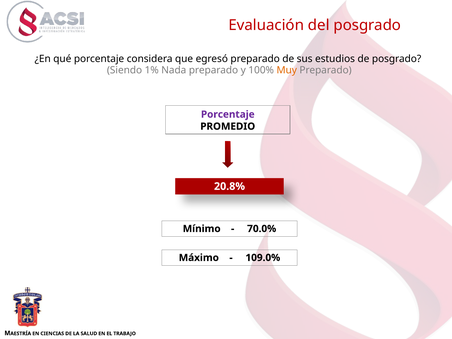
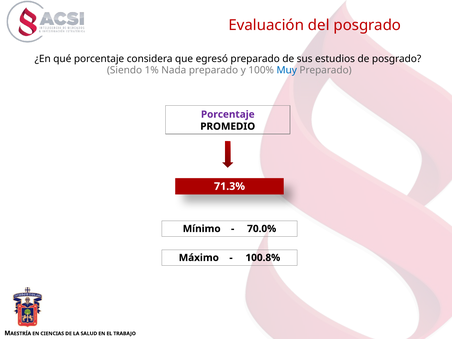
Muy colour: orange -> blue (287, 70)
20.8%: 20.8% -> 71.3% (229, 186)
109.0%: 109.0% -> 100.8% (263, 258)
